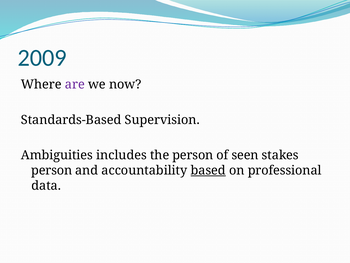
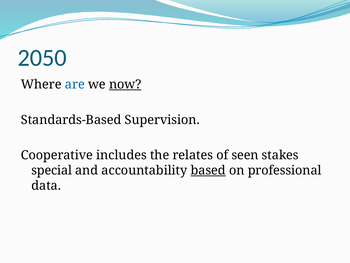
2009: 2009 -> 2050 (42, 58)
are colour: purple -> blue (75, 84)
now underline: none -> present (125, 84)
Ambiguities: Ambiguities -> Cooperative (57, 155)
the person: person -> relates (193, 155)
person: person -> special (52, 170)
